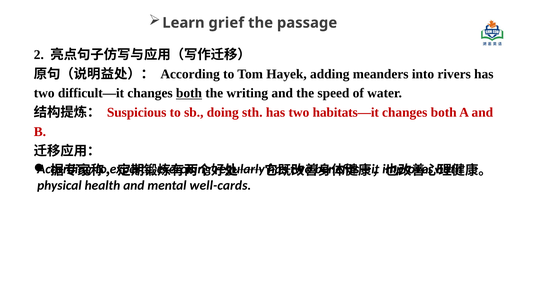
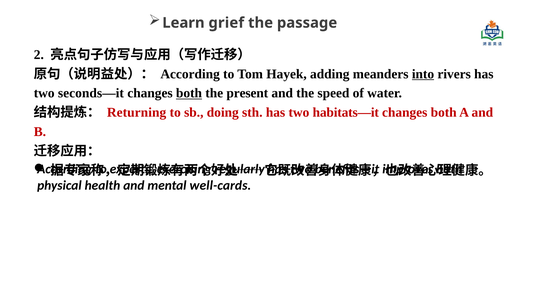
into underline: none -> present (423, 74)
difficult—it: difficult—it -> seconds—it (91, 93)
writing: writing -> present (247, 93)
Suspicious: Suspicious -> Returning (137, 112)
